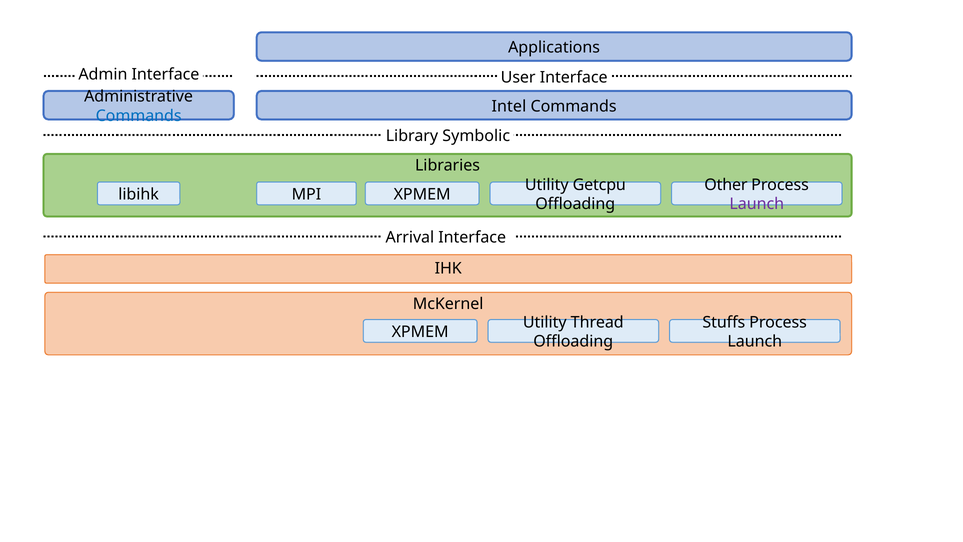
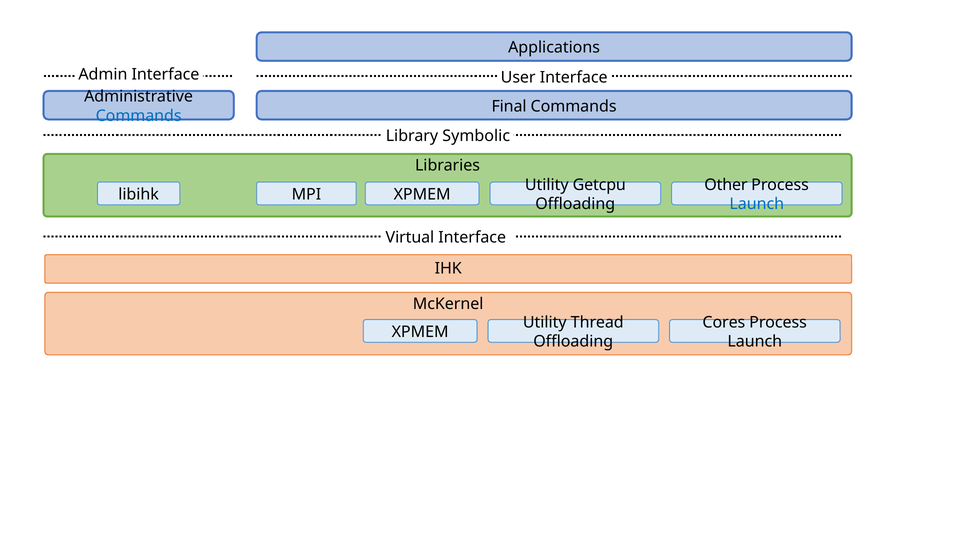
Intel: Intel -> Final (509, 106)
Launch colour: purple -> blue (757, 204)
Arrival: Arrival -> Virtual (410, 237)
Stuffs: Stuffs -> Cores (724, 322)
